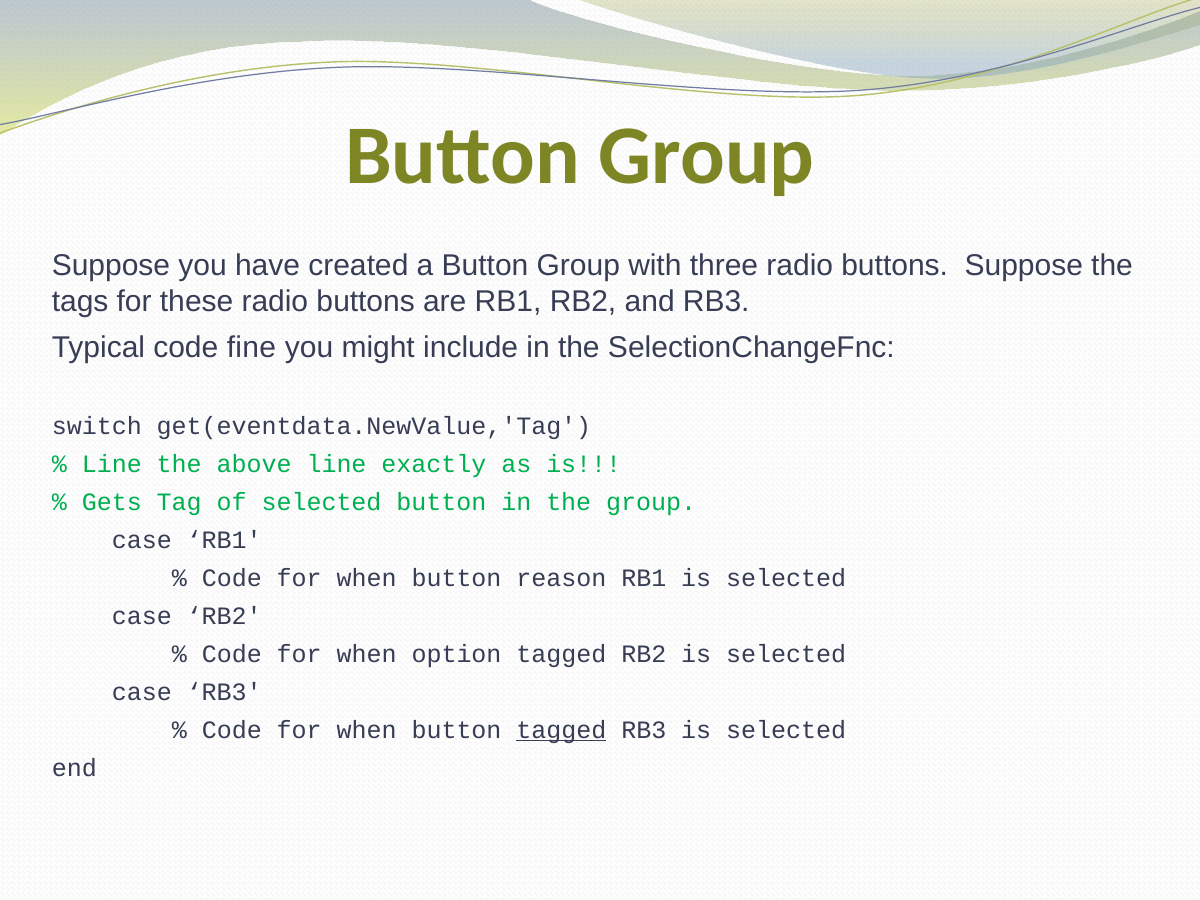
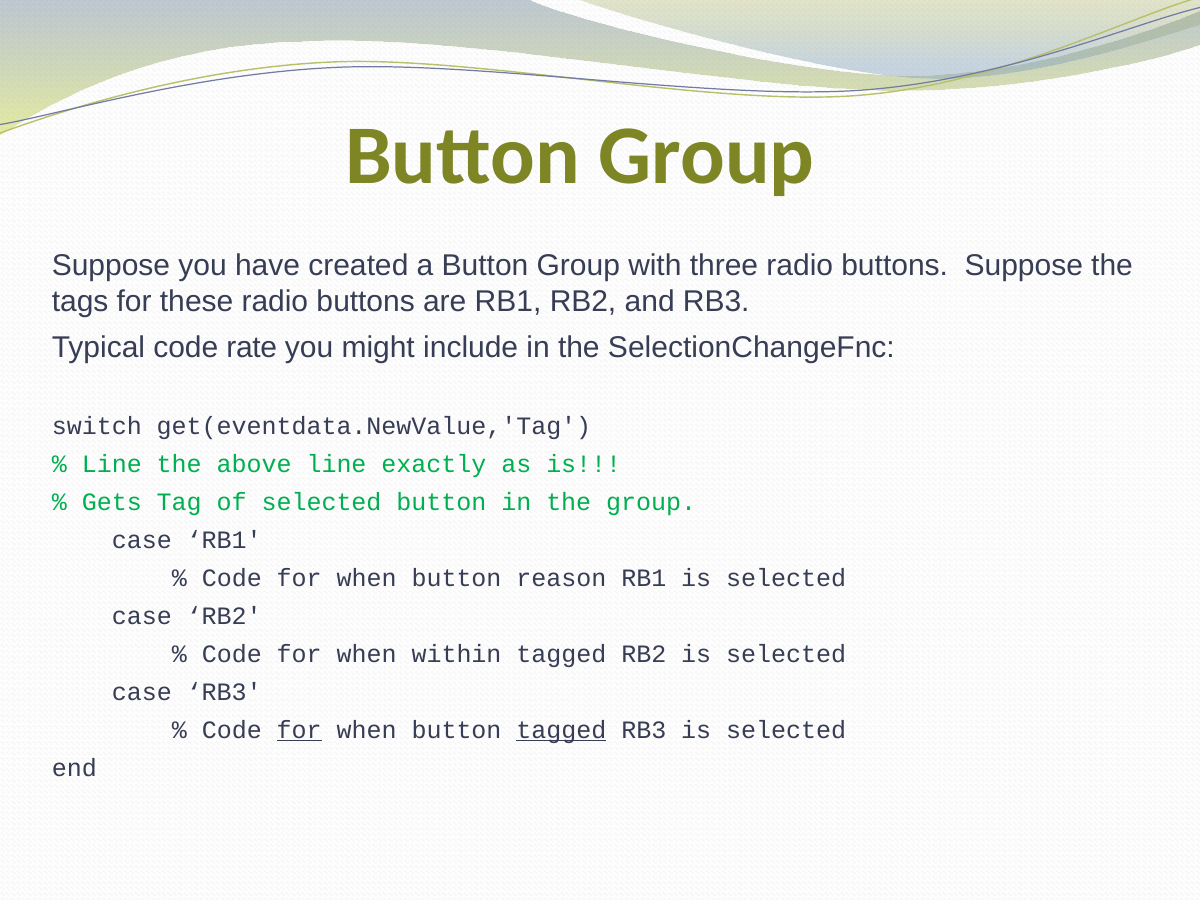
fine: fine -> rate (252, 347)
option: option -> within (457, 654)
for underline: none -> present (299, 730)
